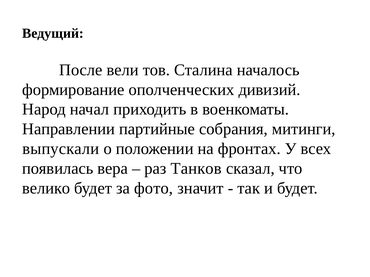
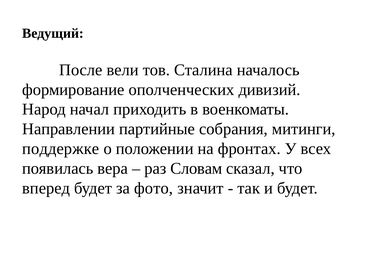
выпускали: выпускали -> поддержке (61, 149)
Танков: Танков -> Словам (196, 169)
велико: велико -> вперед (46, 188)
